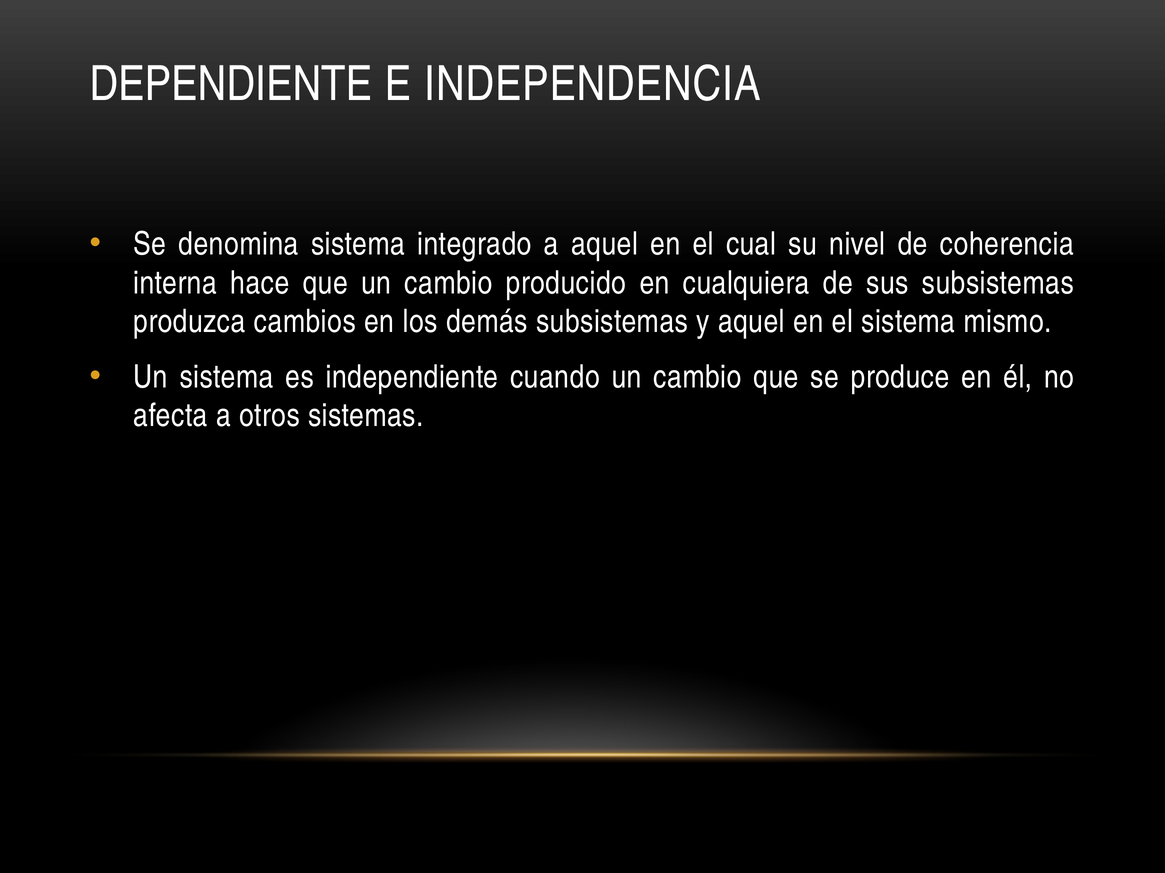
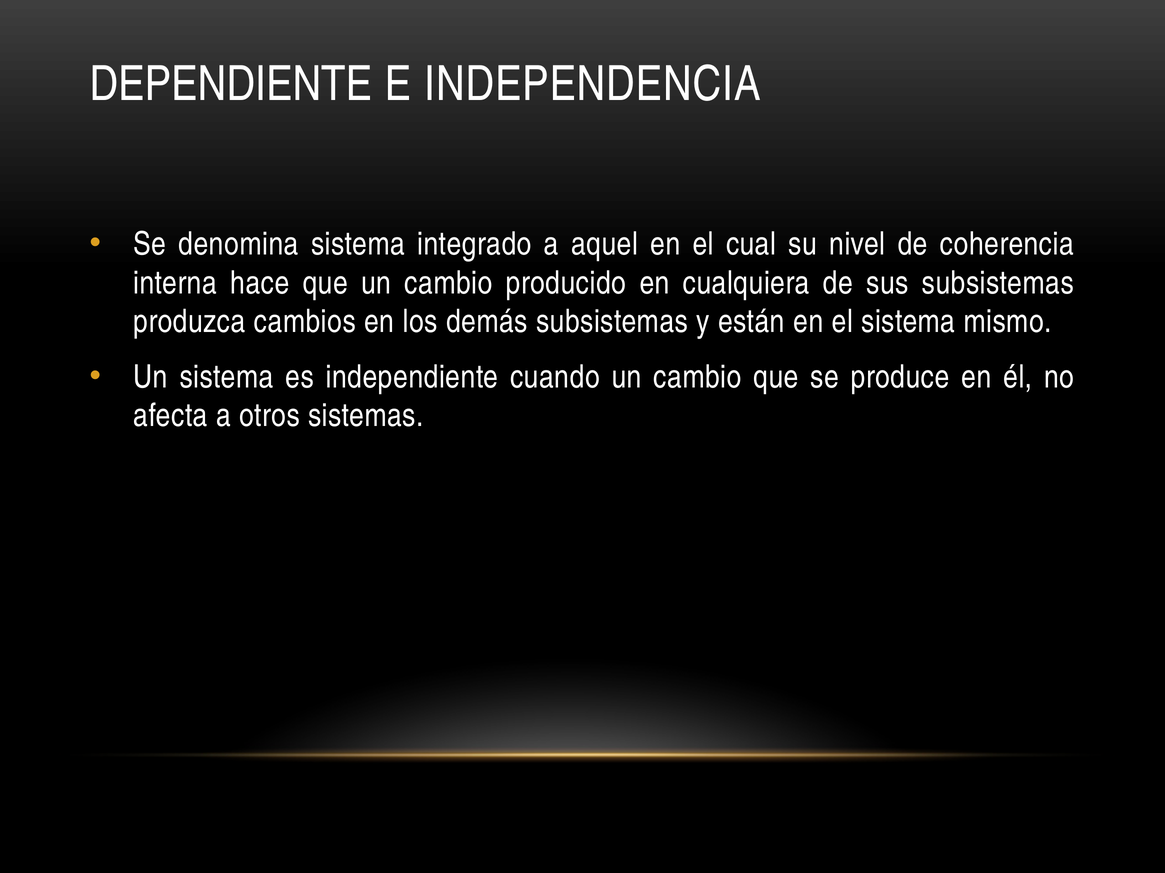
y aquel: aquel -> están (751, 322)
